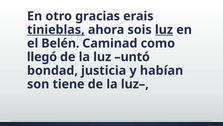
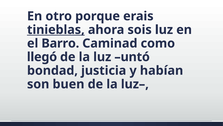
gracias: gracias -> porque (98, 16)
luz underline: present -> none (164, 30)
Belén: Belén -> Barro (60, 43)
tiene: tiene -> buen (68, 84)
